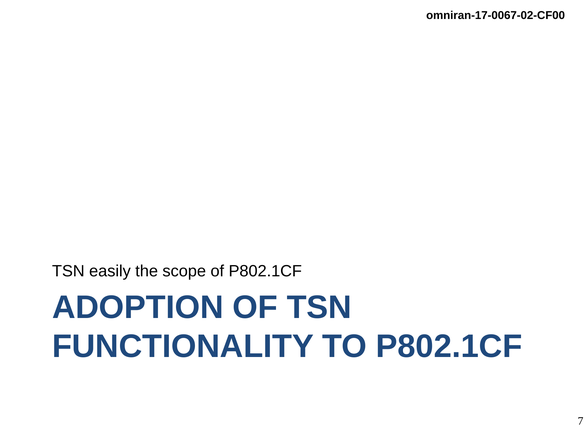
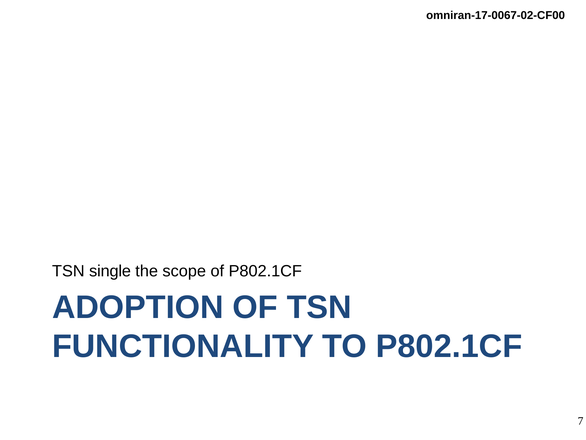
easily: easily -> single (110, 271)
